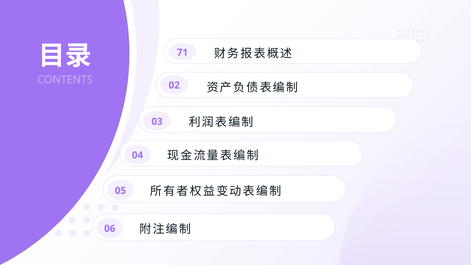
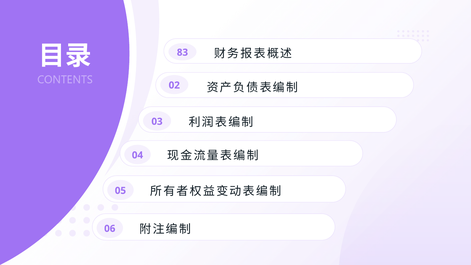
71: 71 -> 83 (182, 52)
